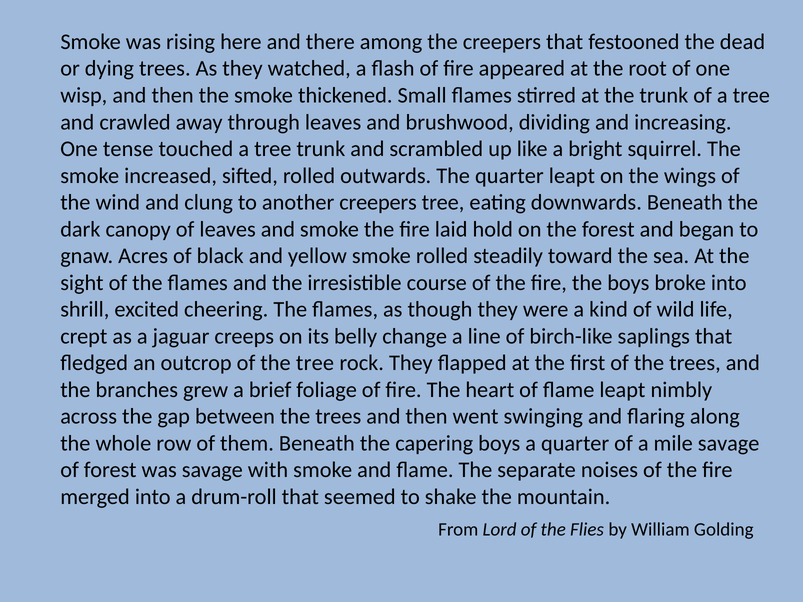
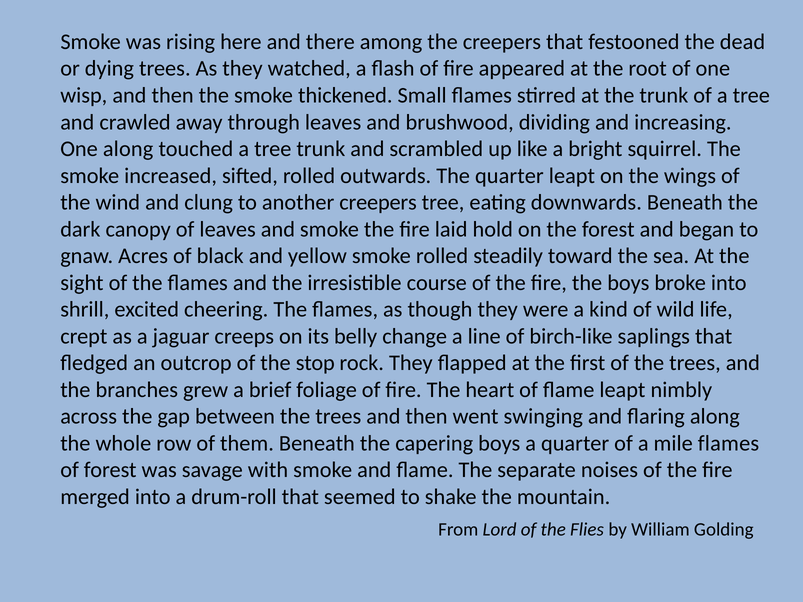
One tense: tense -> along (128, 149)
the tree: tree -> stop (315, 363)
mile savage: savage -> flames (728, 444)
